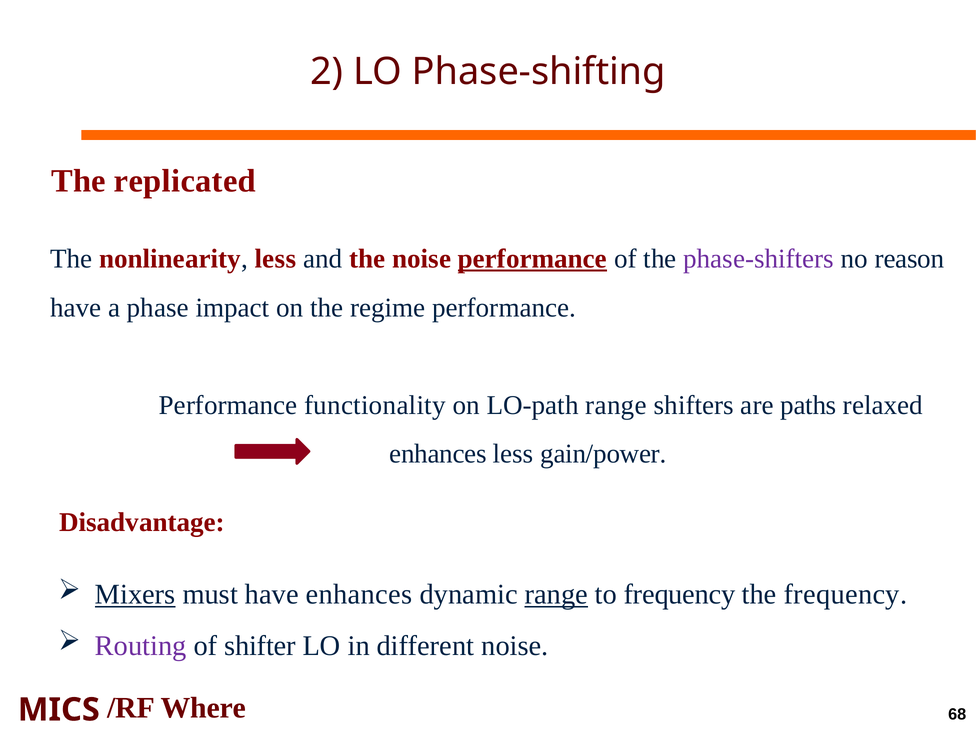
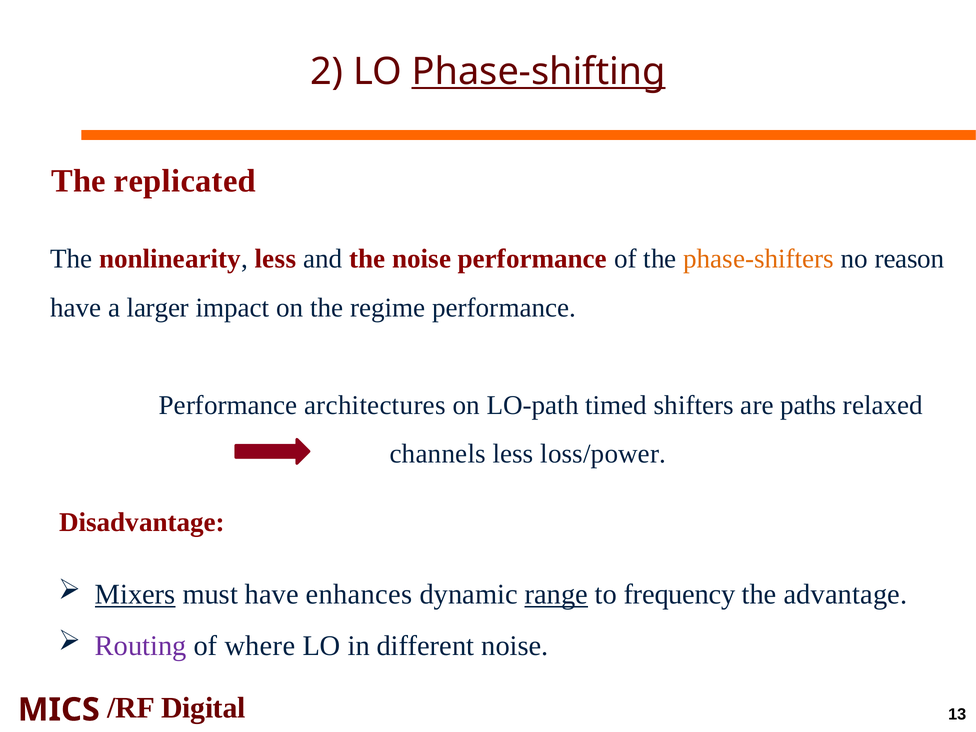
Phase-shifting underline: none -> present (539, 72)
performance underline: present -> none (532, 259)
phase-shifters colour: purple -> orange (759, 259)
phase: phase -> larger (158, 308)
functionality: functionality -> architectures (375, 405)
LO-path range: range -> timed (616, 405)
enhances: enhances -> channels (438, 454)
gain/power: gain/power -> loss/power (603, 454)
the frequency: frequency -> advantage (845, 594)
shifter: shifter -> where (260, 646)
Where: Where -> Digital (203, 708)
68: 68 -> 13 (957, 714)
